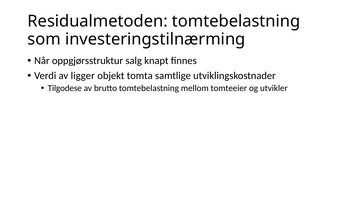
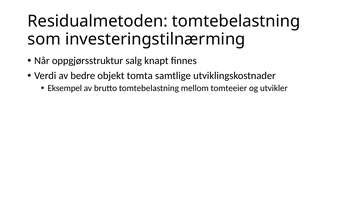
ligger: ligger -> bedre (83, 76)
Tilgodese: Tilgodese -> Eksempel (65, 88)
